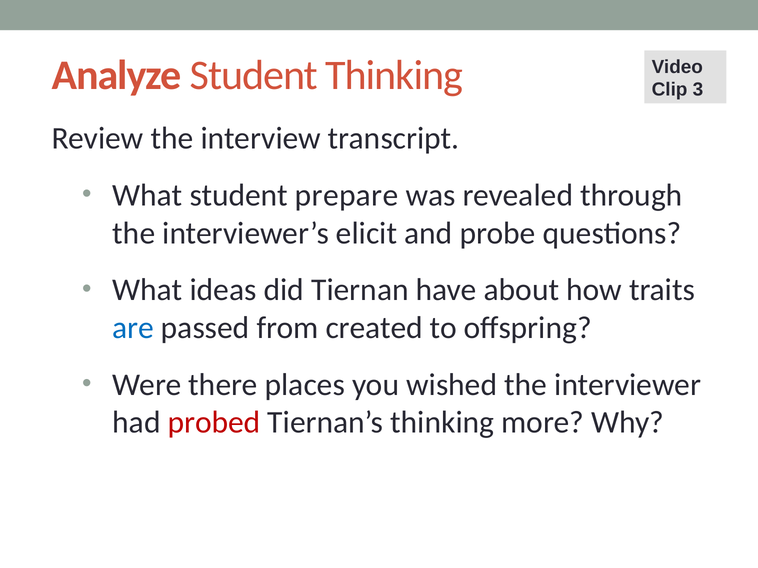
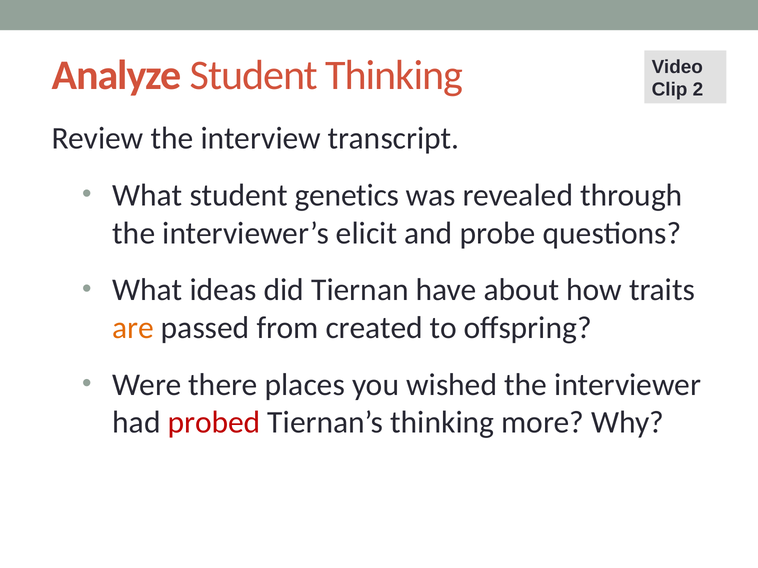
3: 3 -> 2 (698, 90)
prepare: prepare -> genetics (347, 195)
are colour: blue -> orange (133, 328)
